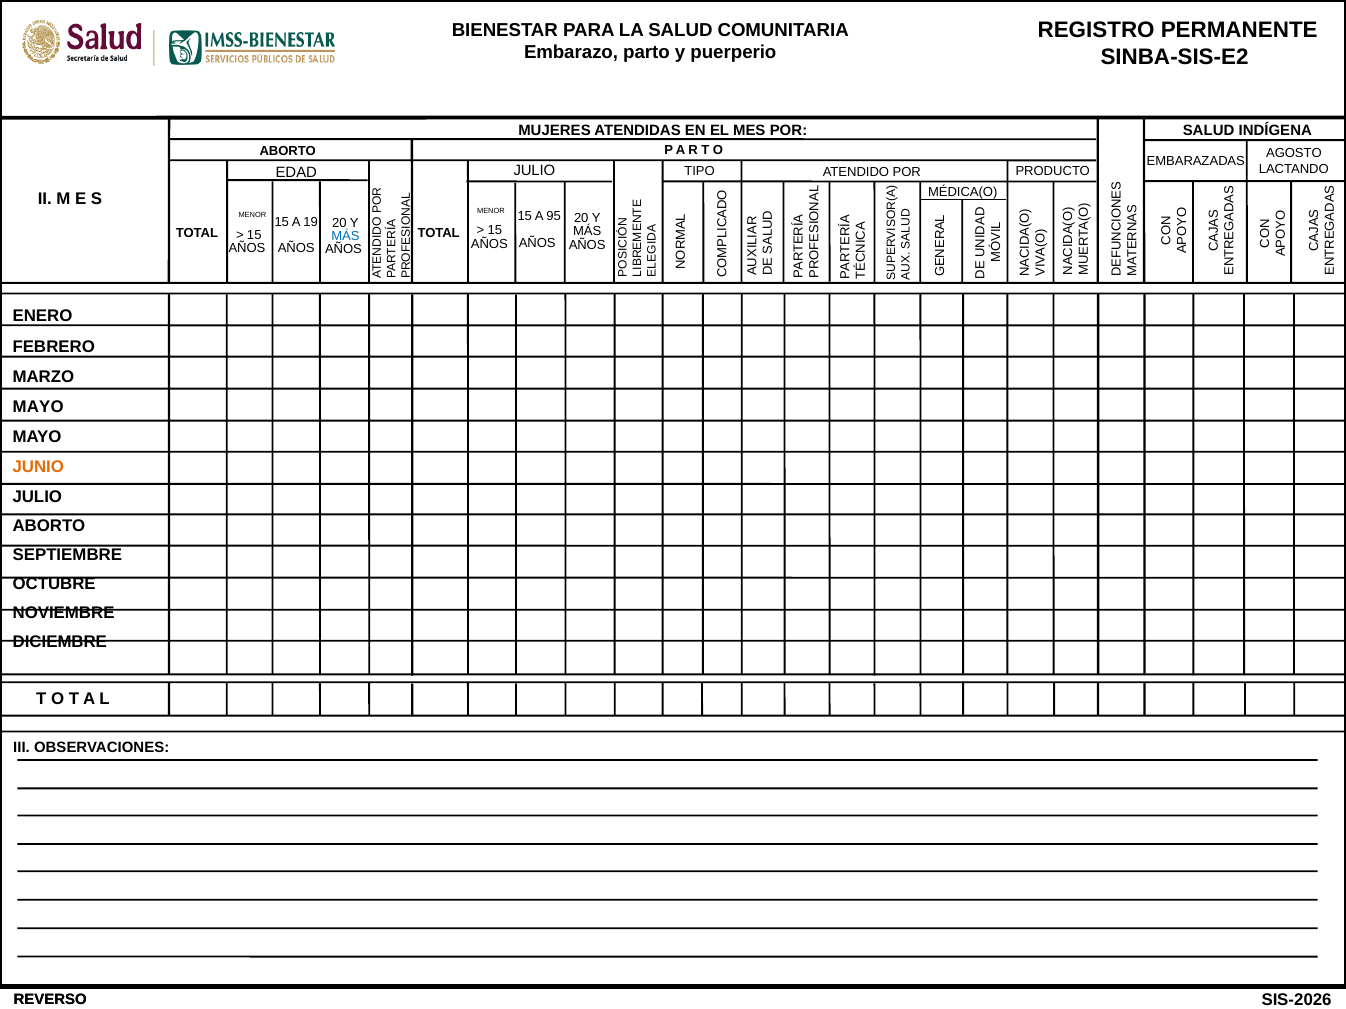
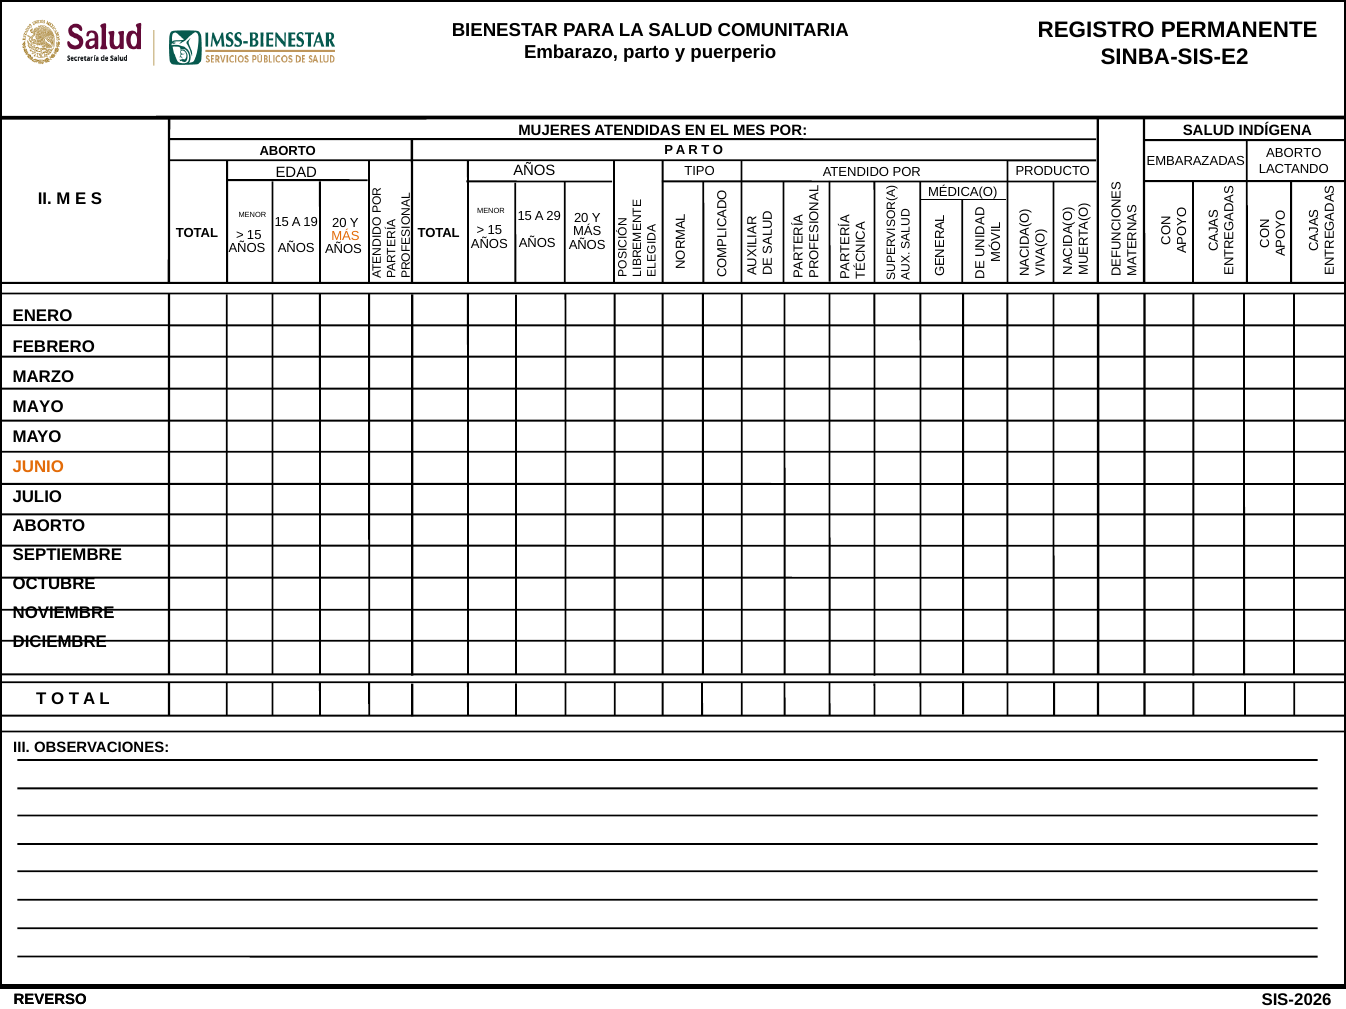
AGOSTO: AGOSTO -> ABORTO (1294, 153)
JULIO: JULIO -> AÑOS (534, 171)
95: 95 -> 29 (554, 217)
MÁS colour: blue -> orange (345, 236)
